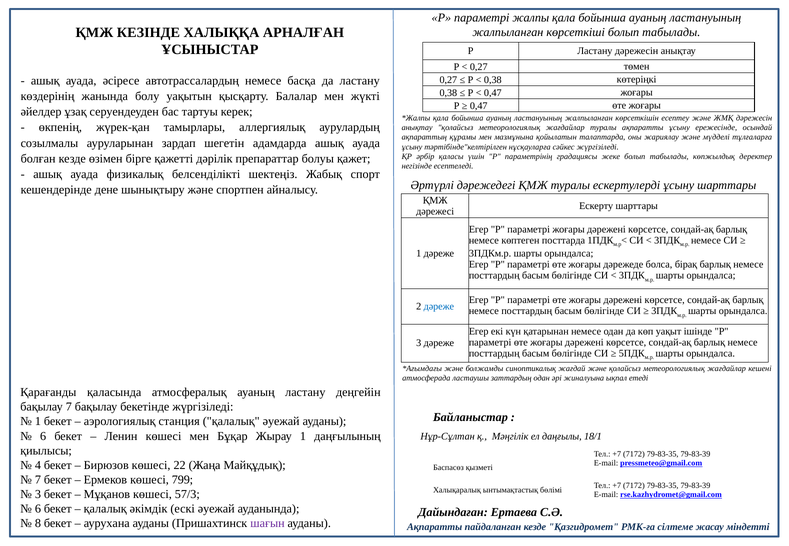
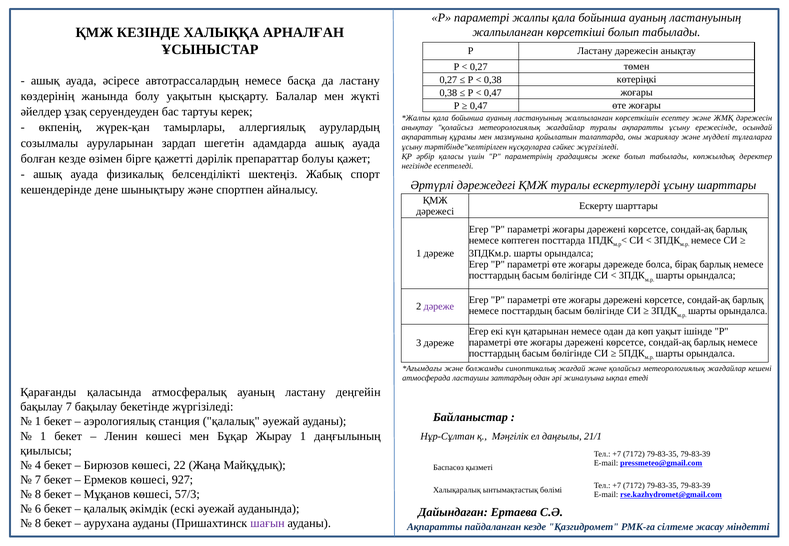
дәреже colour: blue -> purple (439, 307)
6: 6 -> 1 (43, 436)
18/1: 18/1 -> 21/1 (593, 436)
799: 799 -> 927 (182, 480)
3: 3 -> 8 (38, 494)
